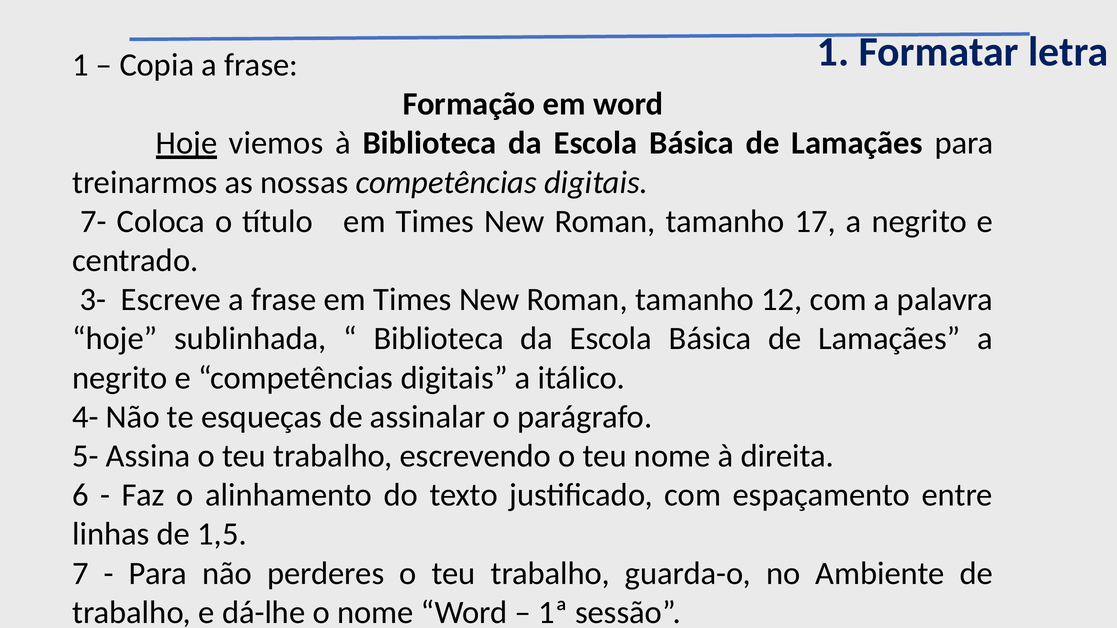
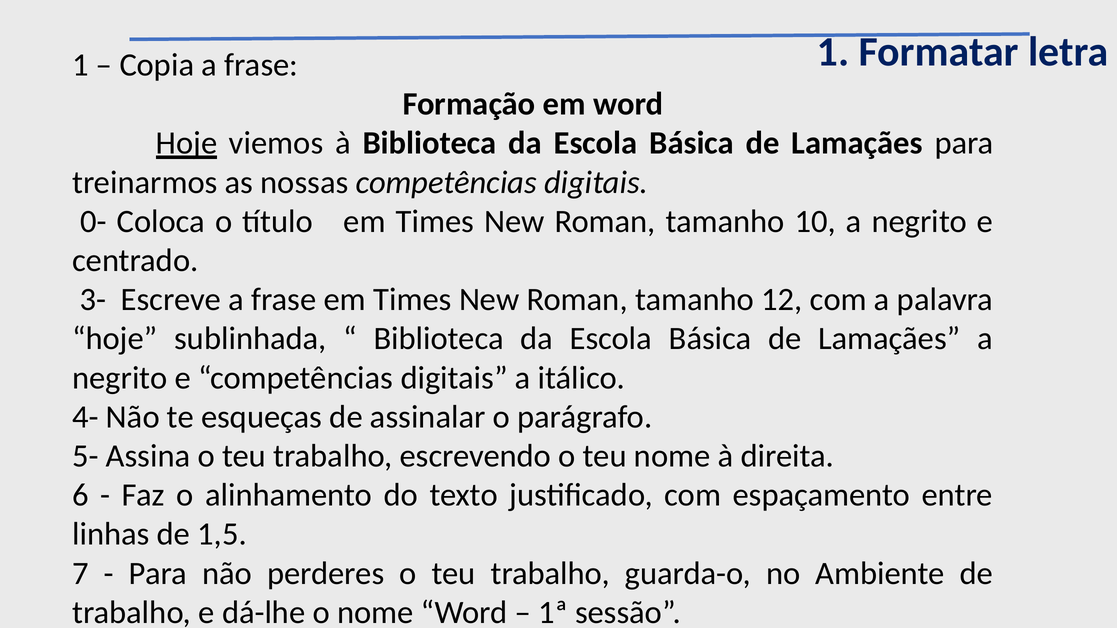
7-: 7- -> 0- (93, 222)
17: 17 -> 10 (815, 222)
